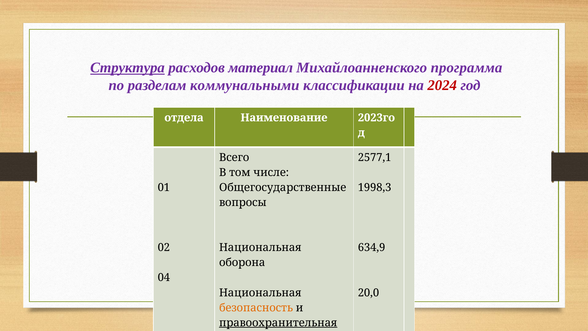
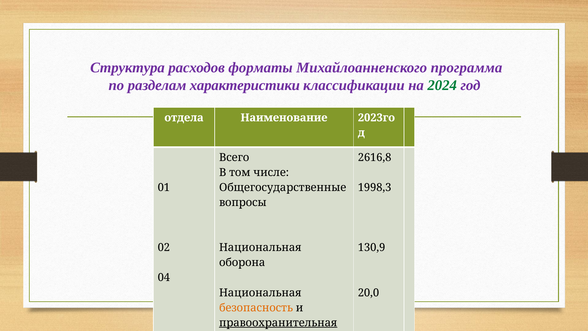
Структура underline: present -> none (127, 68)
материал: материал -> форматы (261, 68)
коммунальными: коммунальными -> характеристики (245, 85)
2024 colour: red -> green (442, 85)
2577,1: 2577,1 -> 2616,8 (375, 157)
634,9: 634,9 -> 130,9 (372, 247)
